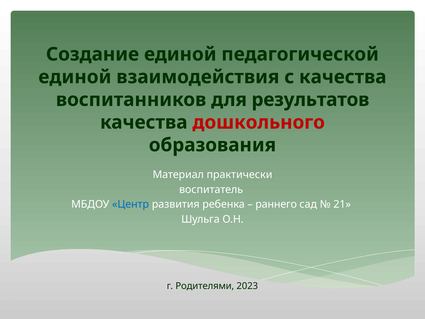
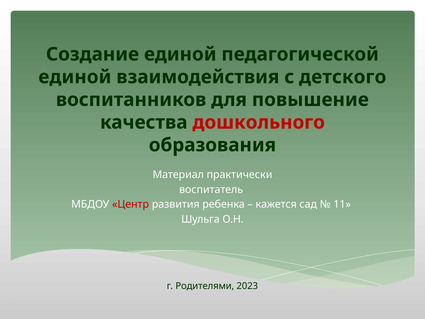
с качества: качества -> детского (343, 77)
результатов: результатов -> повышение (310, 100)
Центр colour: blue -> red (131, 204)
раннего: раннего -> кажется (276, 204)
21: 21 -> 11 (342, 204)
